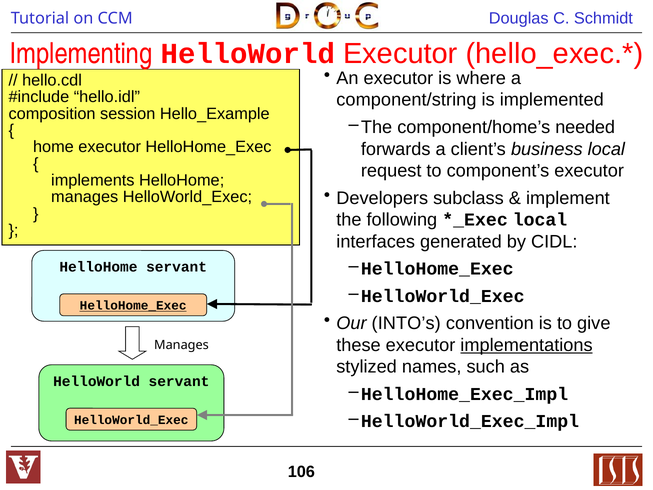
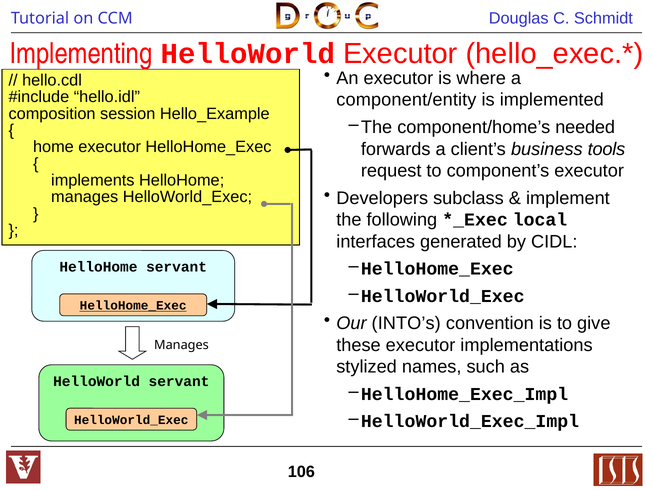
component/string: component/string -> component/entity (406, 100)
business local: local -> tools (606, 149)
implementations underline: present -> none (526, 345)
